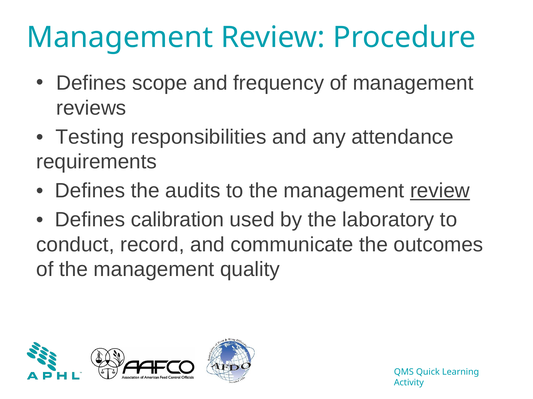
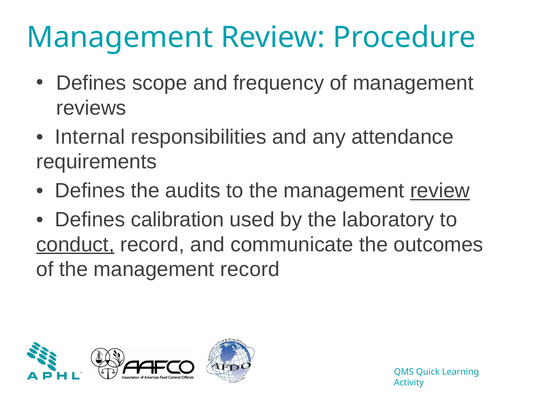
Testing: Testing -> Internal (90, 137)
conduct underline: none -> present (75, 245)
management quality: quality -> record (250, 270)
